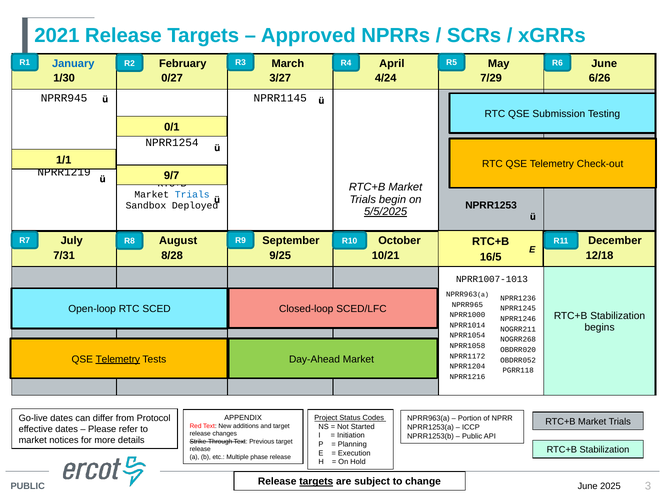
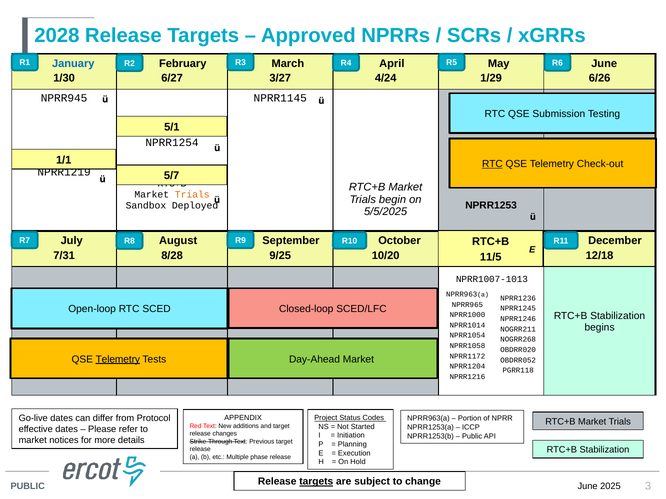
2021: 2021 -> 2028 (57, 36)
0/27: 0/27 -> 6/27 (172, 78)
7/29: 7/29 -> 1/29 (491, 78)
0/1: 0/1 -> 5/1 (172, 127)
RTC underline: none -> present (492, 164)
9/7: 9/7 -> 5/7 (172, 176)
Trials colour: blue -> orange (192, 195)
5/5/2025 underline: present -> none (386, 212)
10/21: 10/21 -> 10/20 (386, 256)
16/5: 16/5 -> 11/5 (491, 257)
